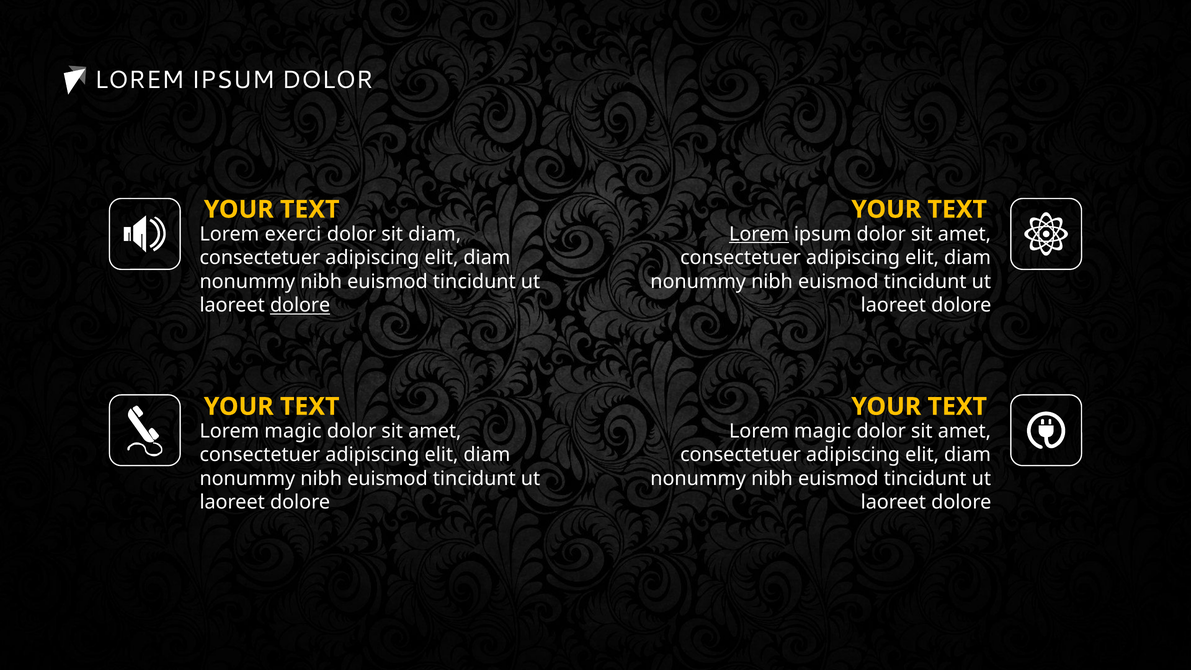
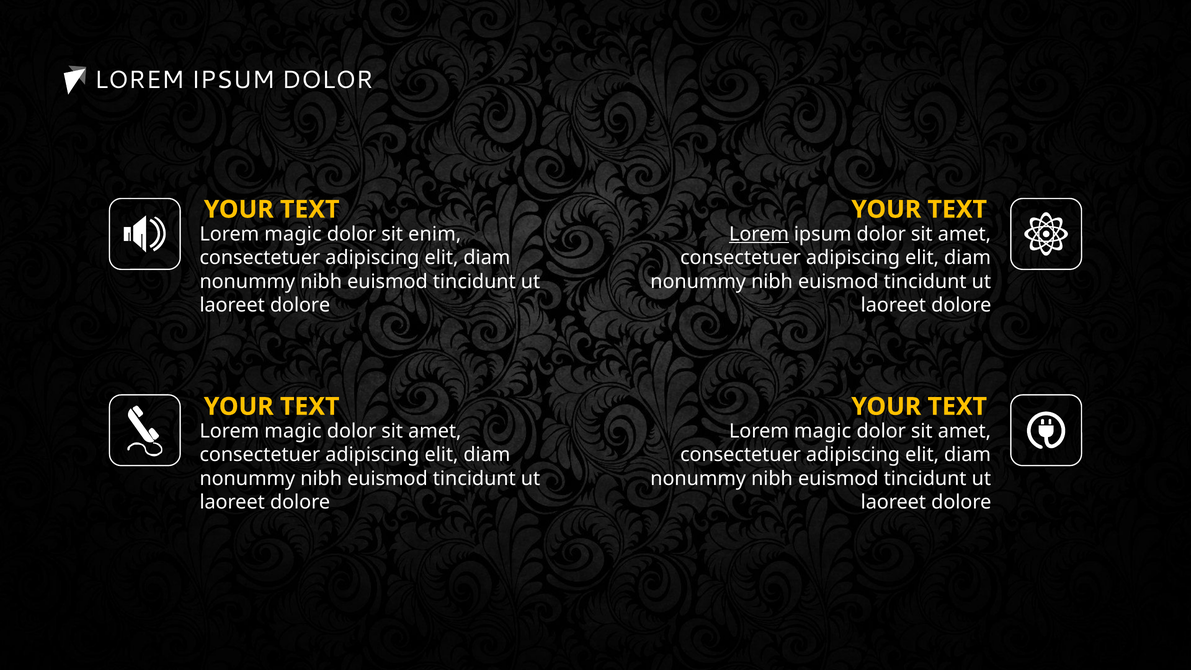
exerci: exerci -> magic (293, 234)
sit diam: diam -> enim (435, 234)
dolore underline: present -> none (300, 305)
